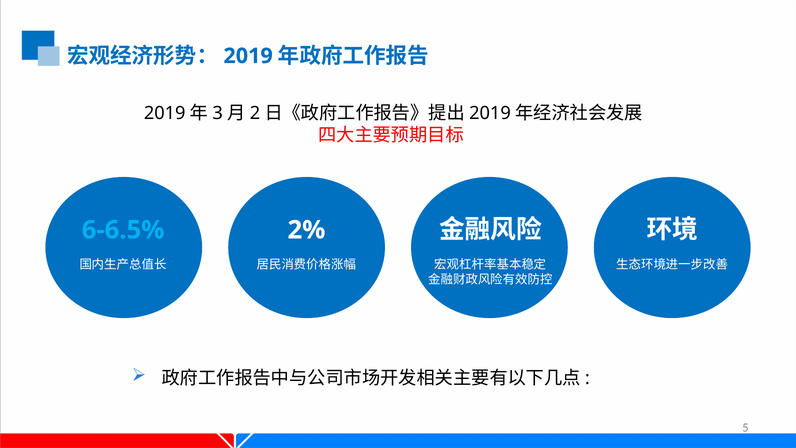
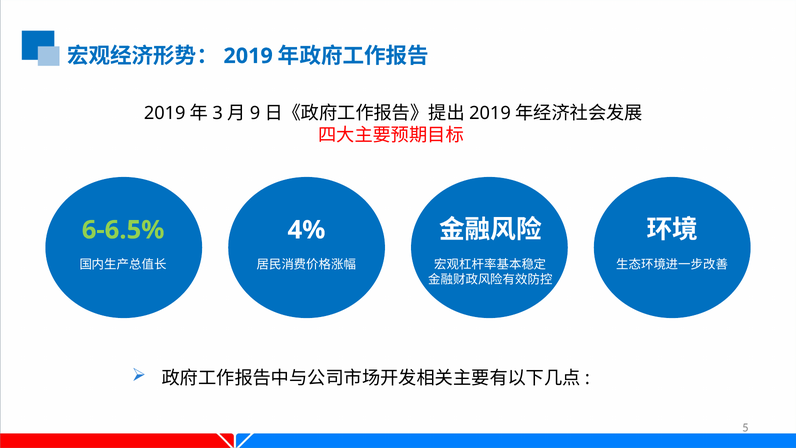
2: 2 -> 9 (255, 113)
6-6.5% colour: light blue -> light green (123, 230)
2%: 2% -> 4% (306, 230)
